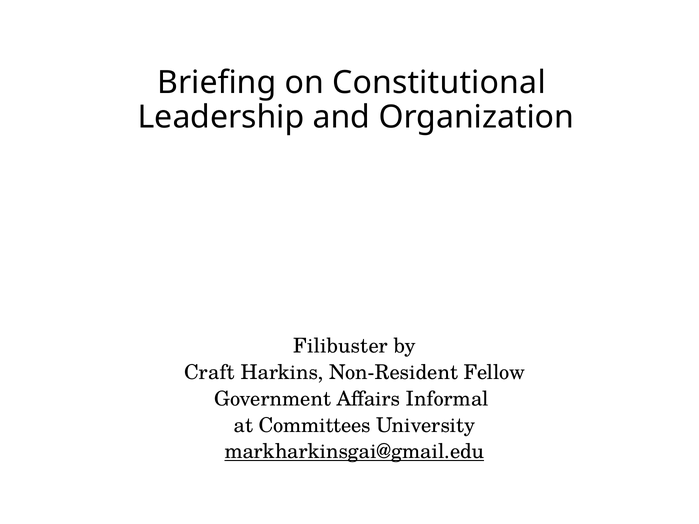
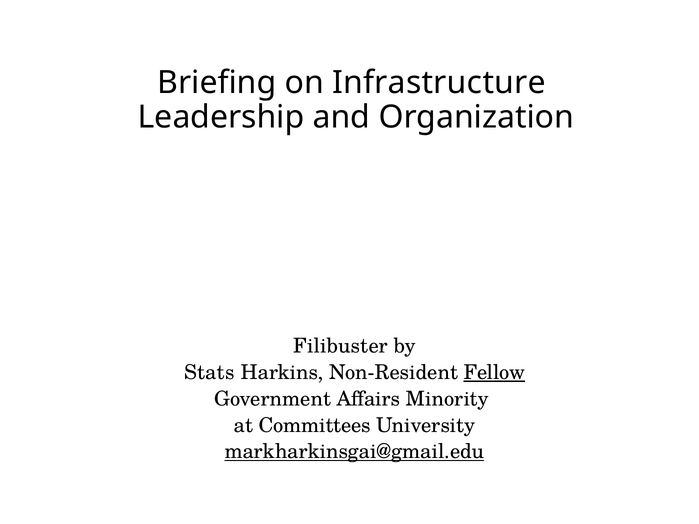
Constitutional: Constitutional -> Infrastructure (439, 83)
Craft: Craft -> Stats (209, 373)
Fellow underline: none -> present (494, 373)
Informal: Informal -> Minority (447, 399)
